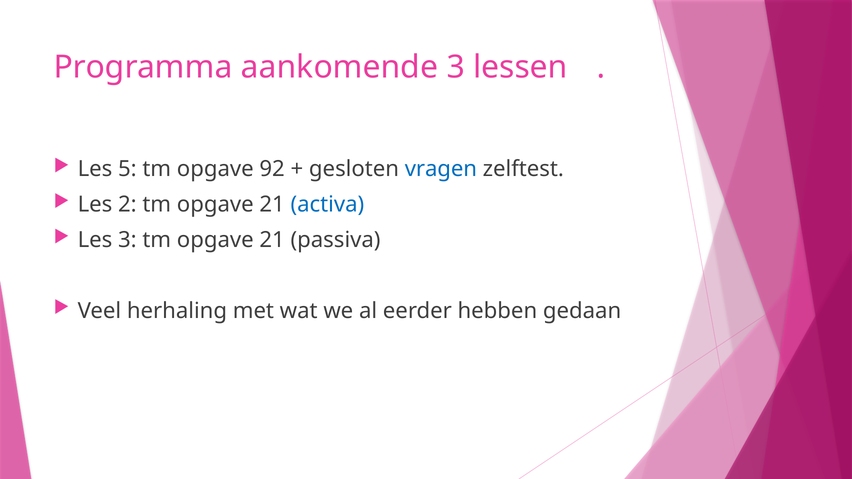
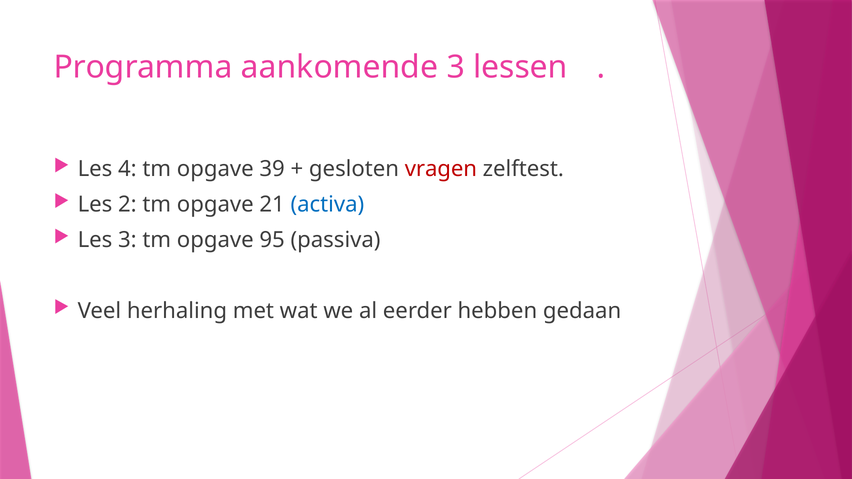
5: 5 -> 4 (127, 169)
92: 92 -> 39 (272, 169)
vragen colour: blue -> red (441, 169)
3 tm opgave 21: 21 -> 95 (272, 240)
